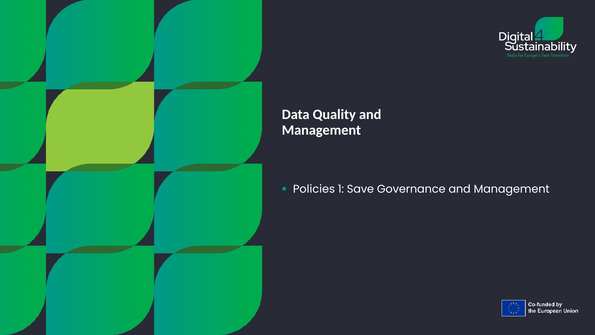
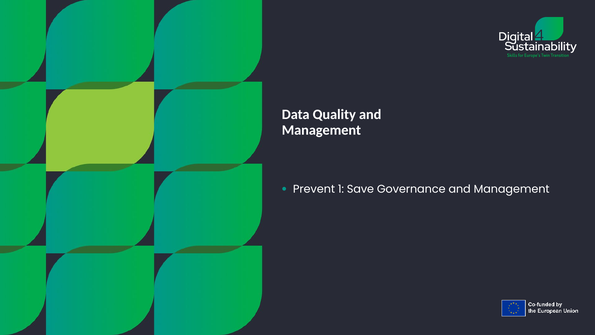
Policies: Policies -> Prevent (314, 189)
